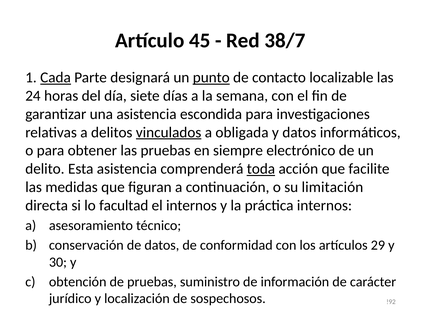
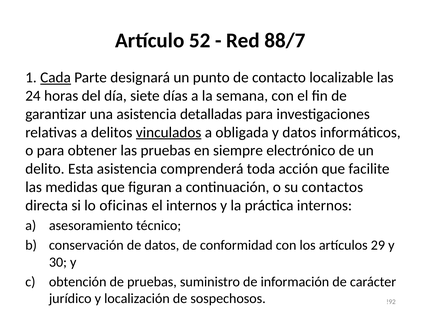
45: 45 -> 52 (200, 40)
38/7: 38/7 -> 88/7 (285, 40)
punto underline: present -> none (211, 78)
escondida: escondida -> detalladas (211, 114)
toda underline: present -> none (261, 169)
limitación: limitación -> contactos (332, 187)
facultad: facultad -> oficinas (124, 205)
